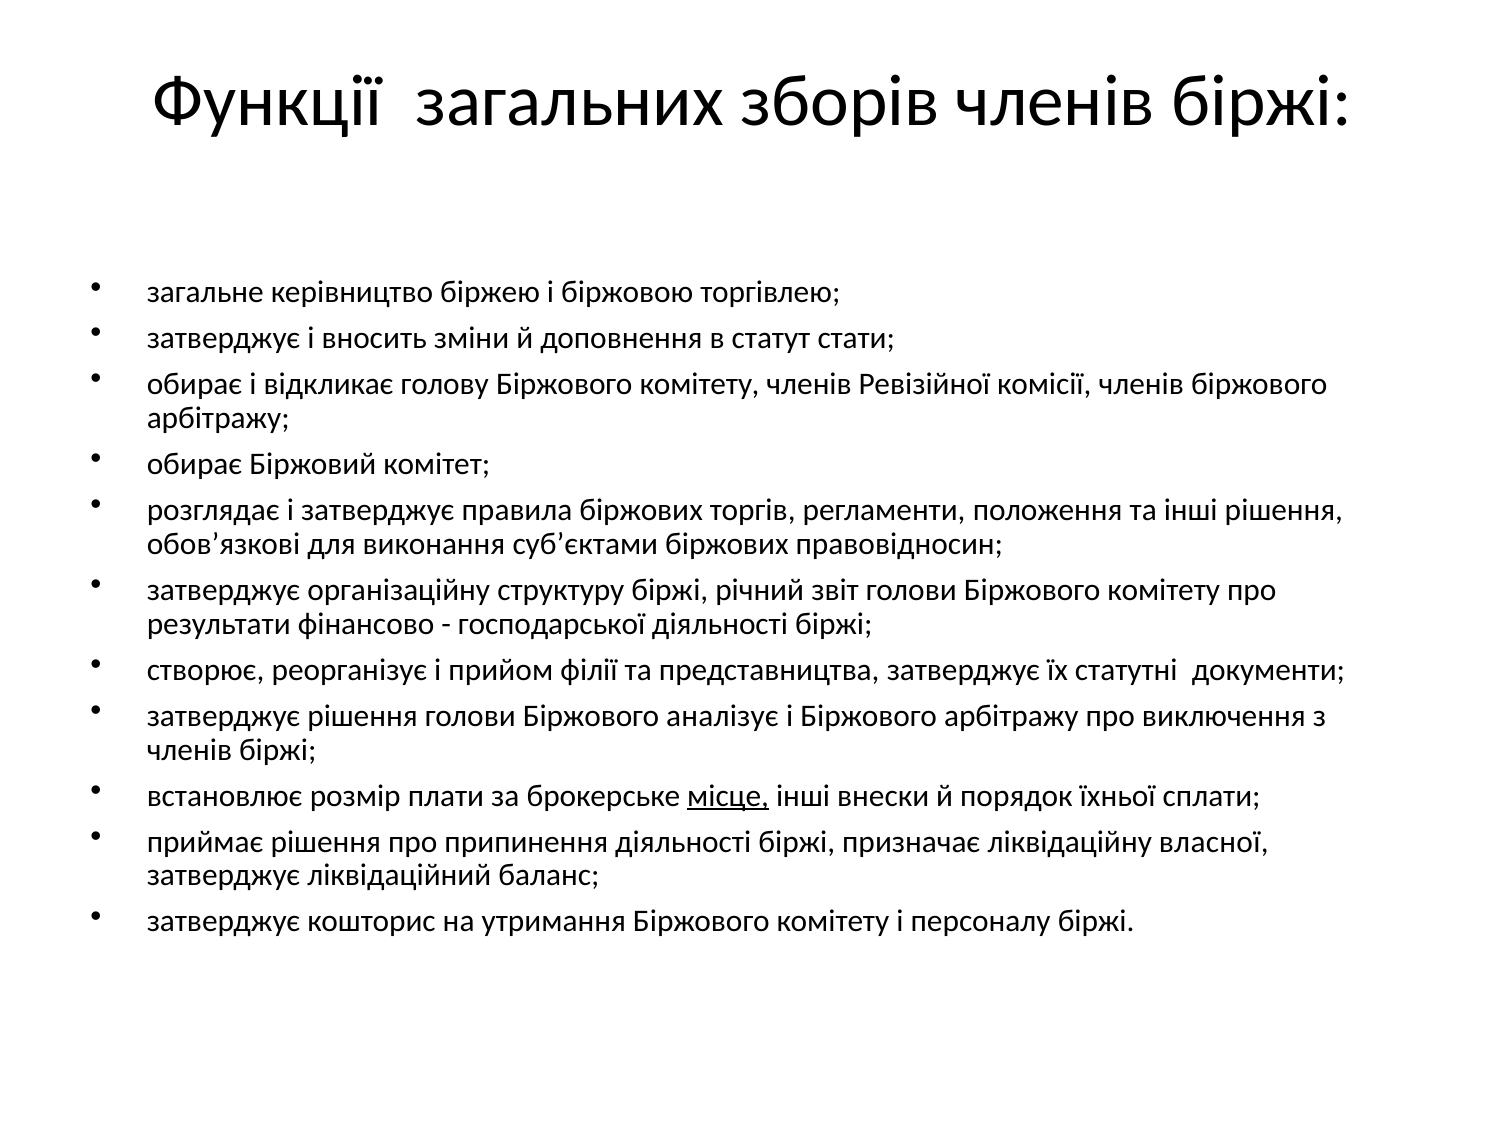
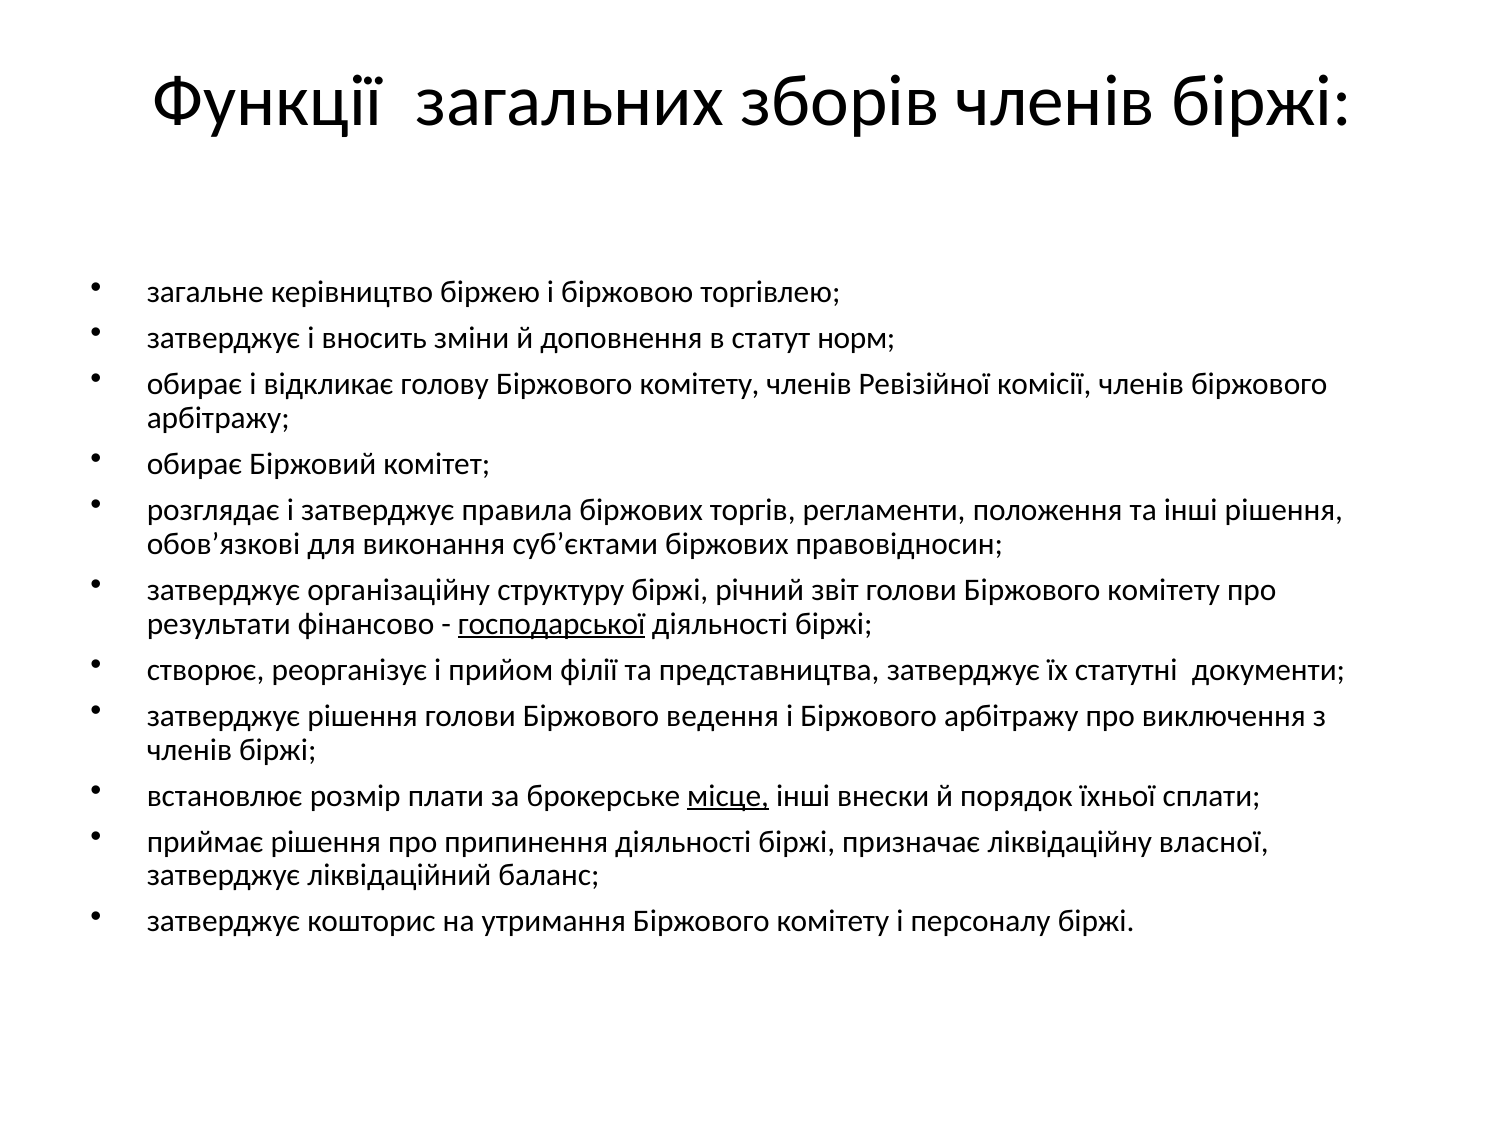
стати: стати -> норм (856, 338)
господарської underline: none -> present (552, 624)
аналізує: аналізує -> ведення (723, 715)
